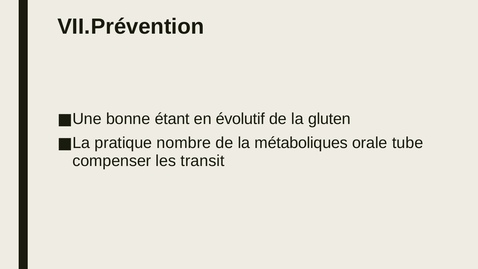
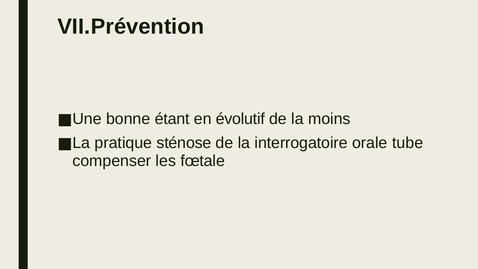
gluten: gluten -> moins (329, 119)
nombre: nombre -> sténose (184, 143)
métaboliques: métaboliques -> interrogatoire (301, 143)
transit: transit -> fœtale (203, 161)
